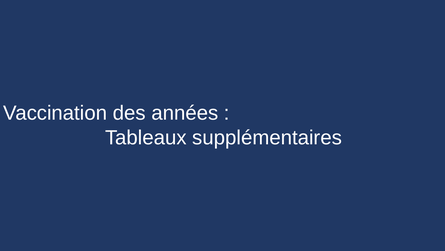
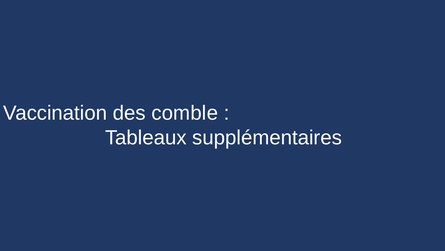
années: années -> comble (185, 113)
